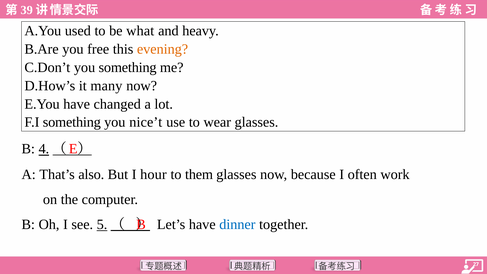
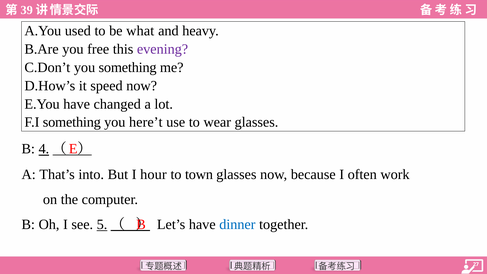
evening colour: orange -> purple (163, 49)
many: many -> speed (107, 86)
nice’t: nice’t -> here’t (146, 122)
also: also -> into (91, 175)
them: them -> town (199, 175)
